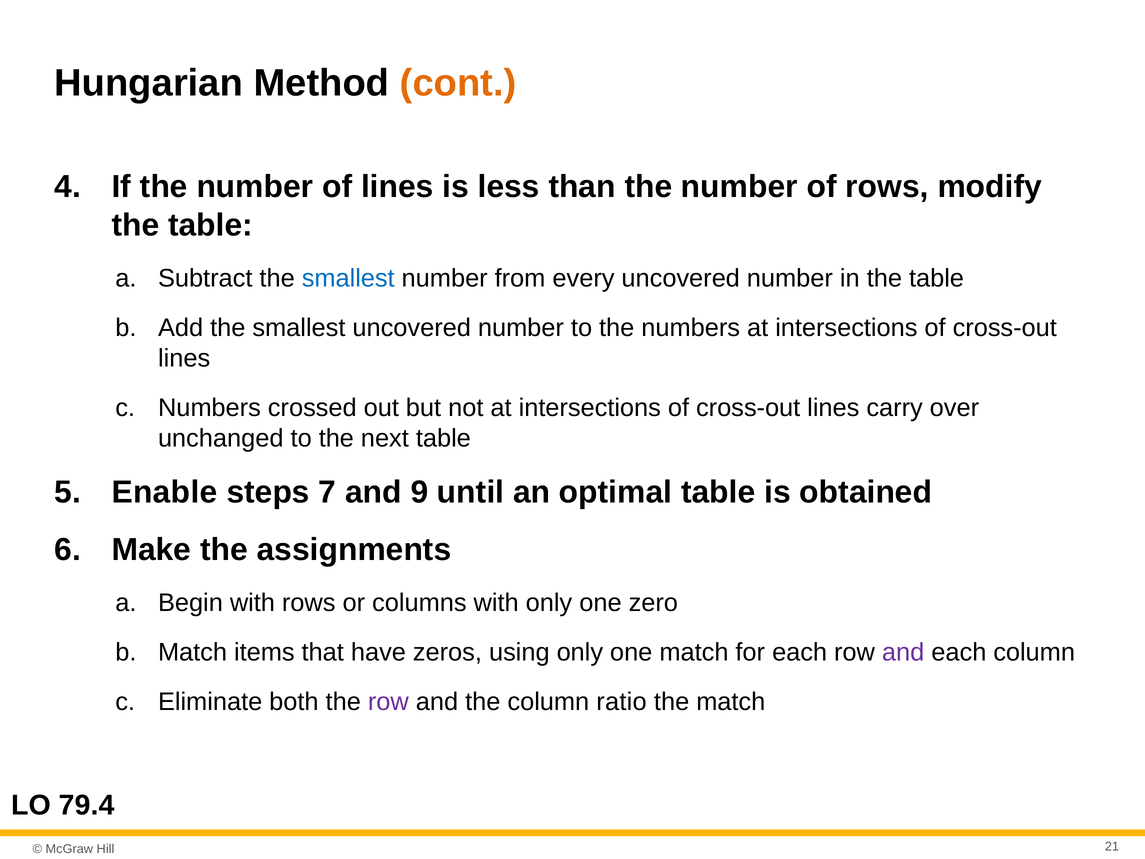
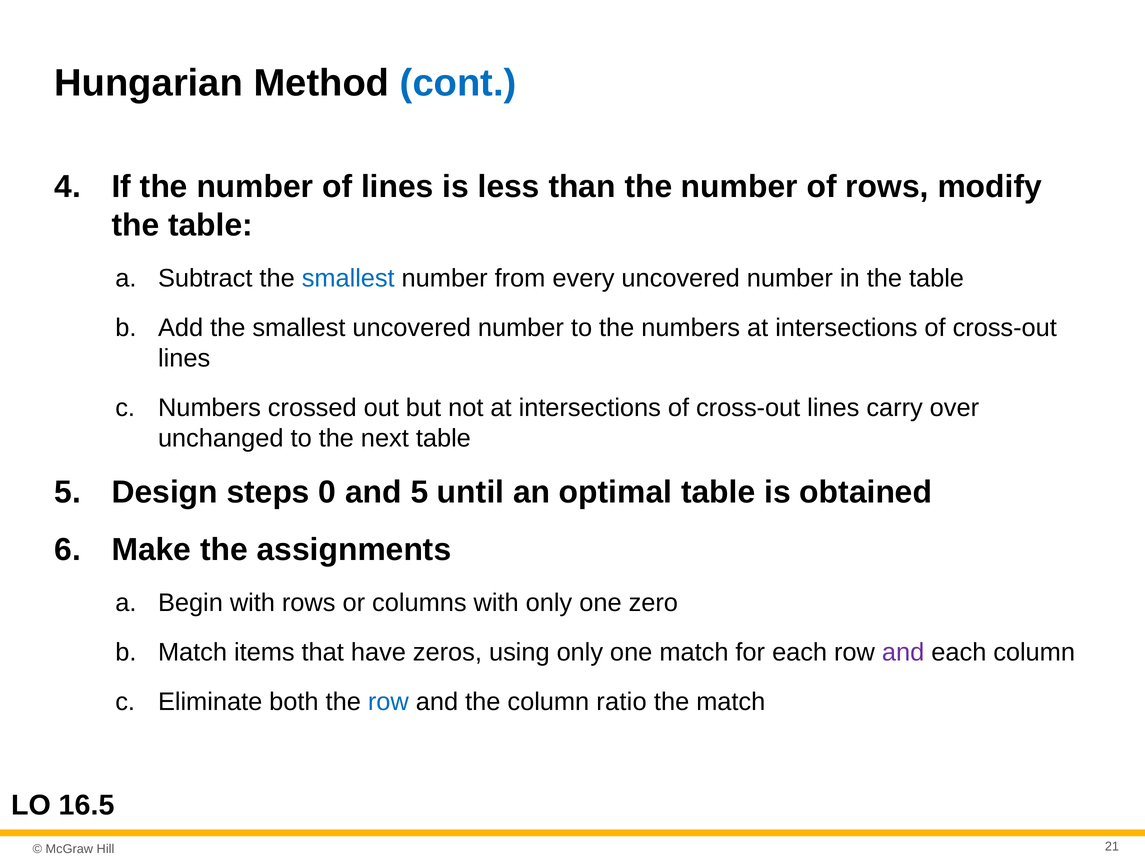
cont colour: orange -> blue (458, 83)
Enable: Enable -> Design (165, 492)
7: 7 -> 0 (327, 492)
and 9: 9 -> 5 (419, 492)
row colour: purple -> blue (388, 702)
79.4: 79.4 -> 16.5 (87, 805)
